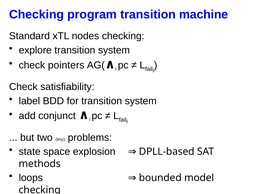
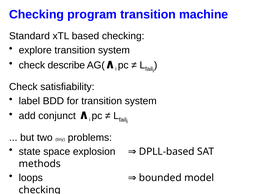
nodes: nodes -> based (85, 36)
pointers: pointers -> describe (66, 65)
